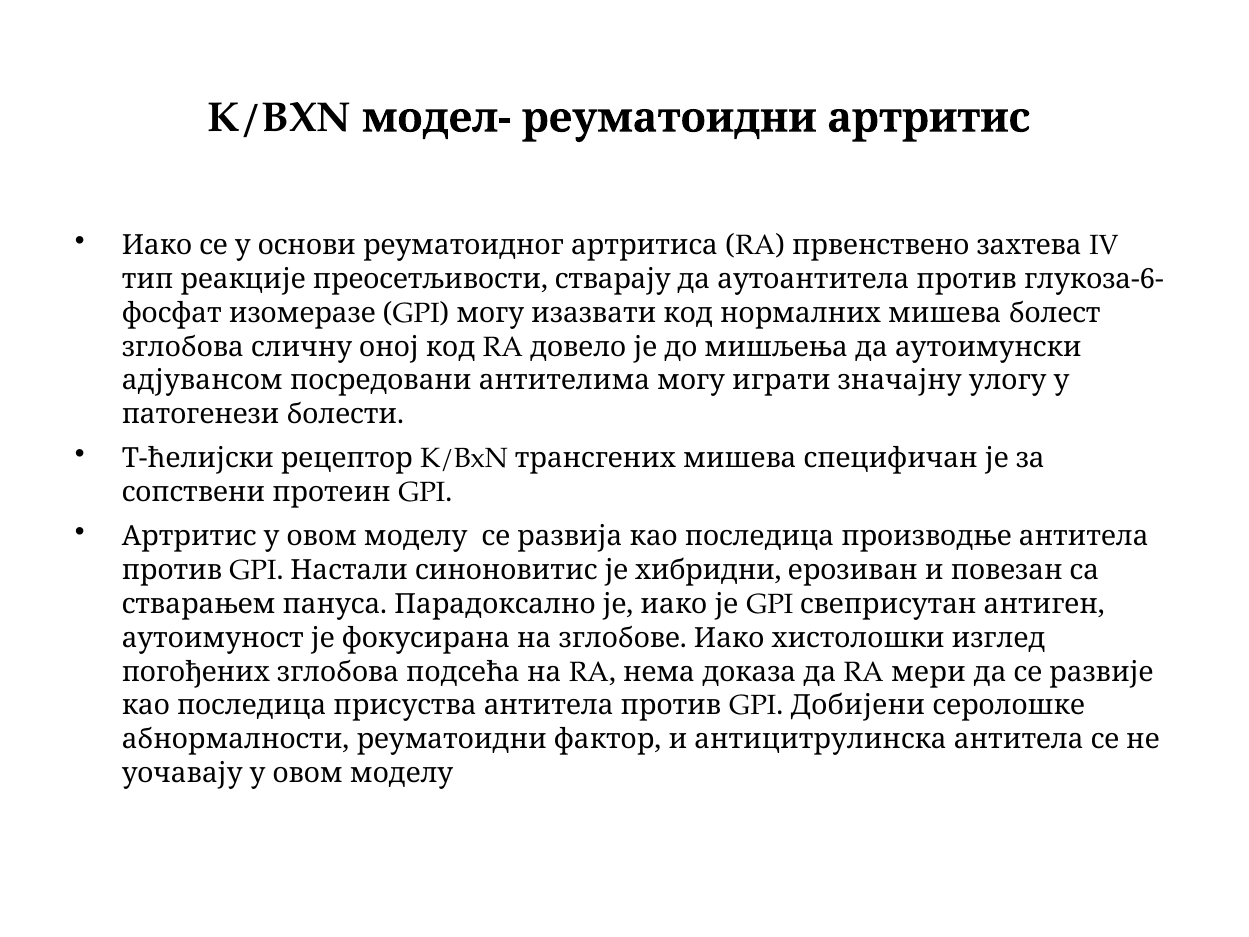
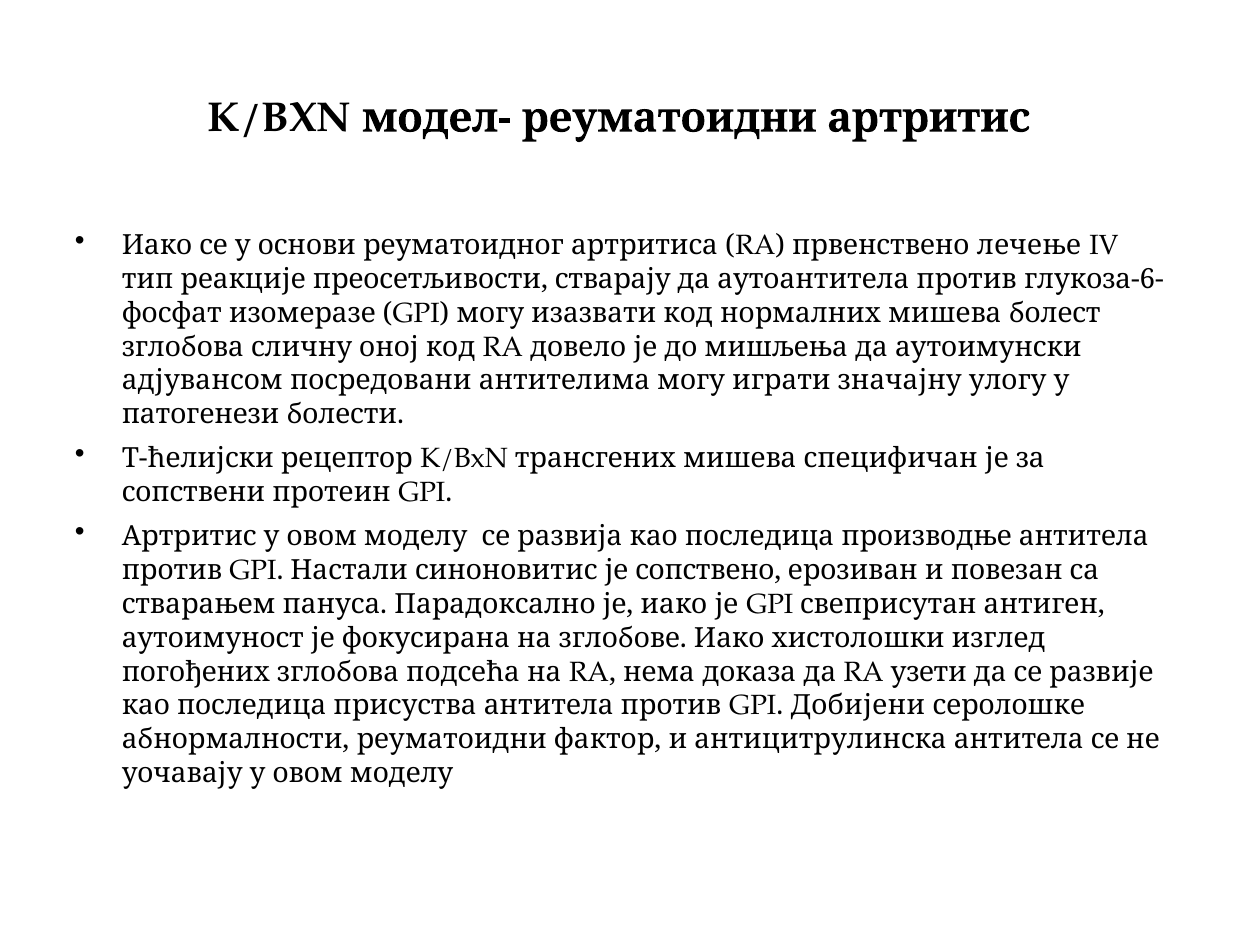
захтева: захтева -> лечење (1029, 245)
хибридни: хибридни -> сопствено (708, 570)
мери: мери -> узети (929, 672)
